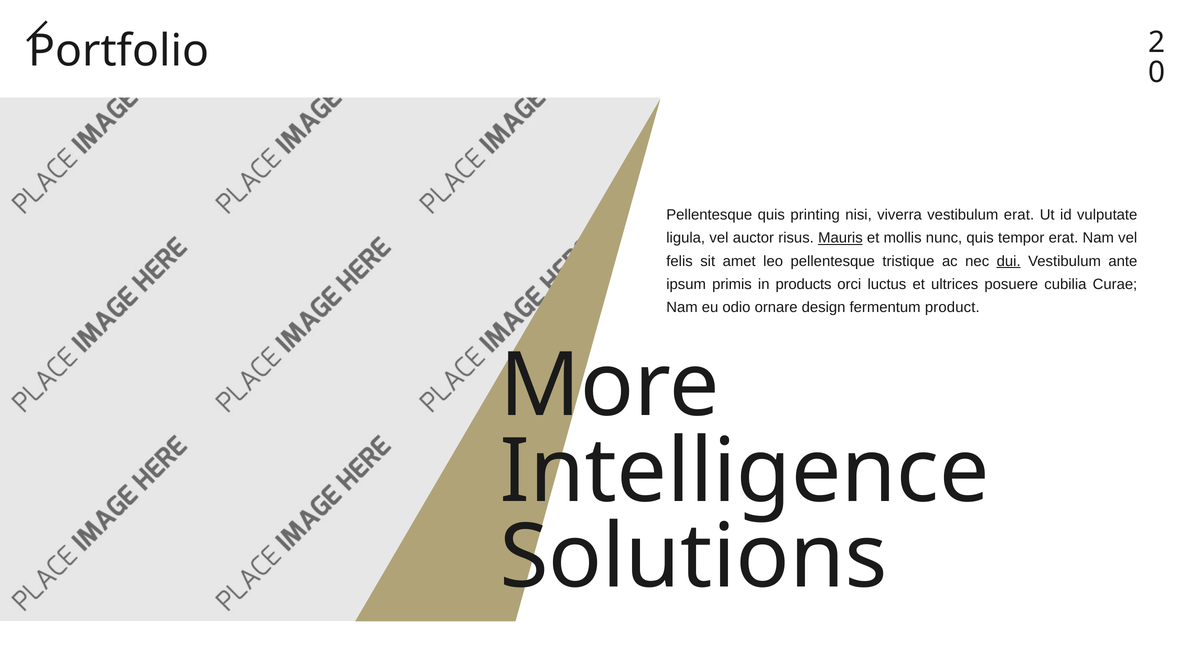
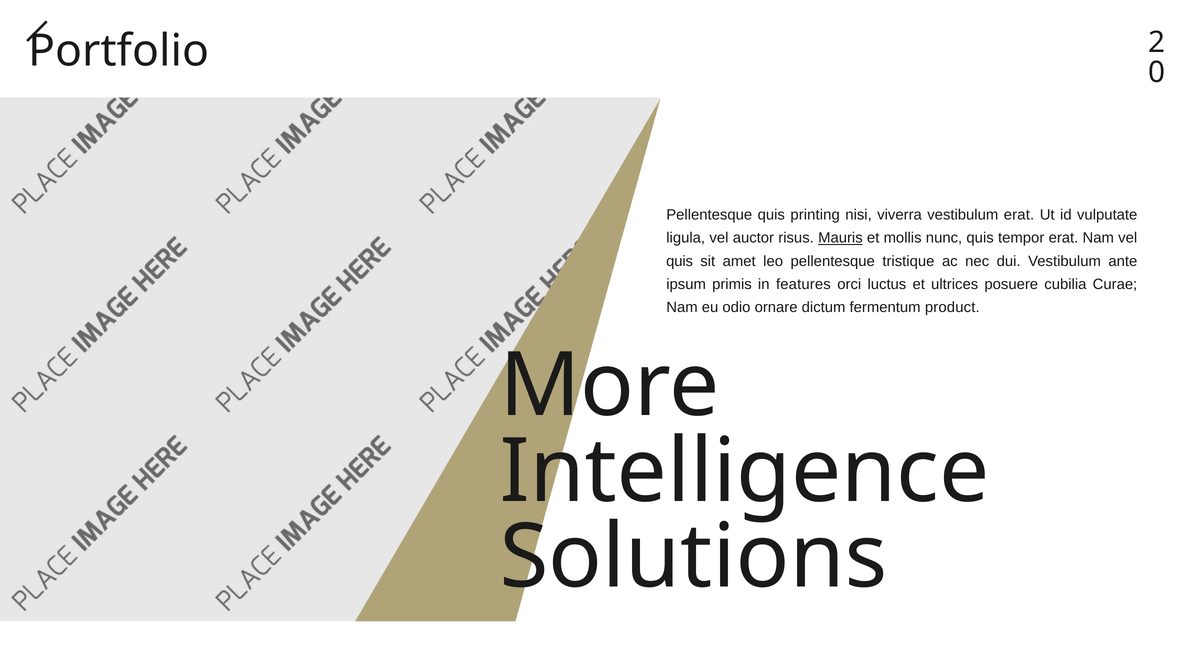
felis: felis -> quis (680, 261)
dui underline: present -> none (1009, 261)
products: products -> features (803, 284)
design: design -> dictum (824, 307)
